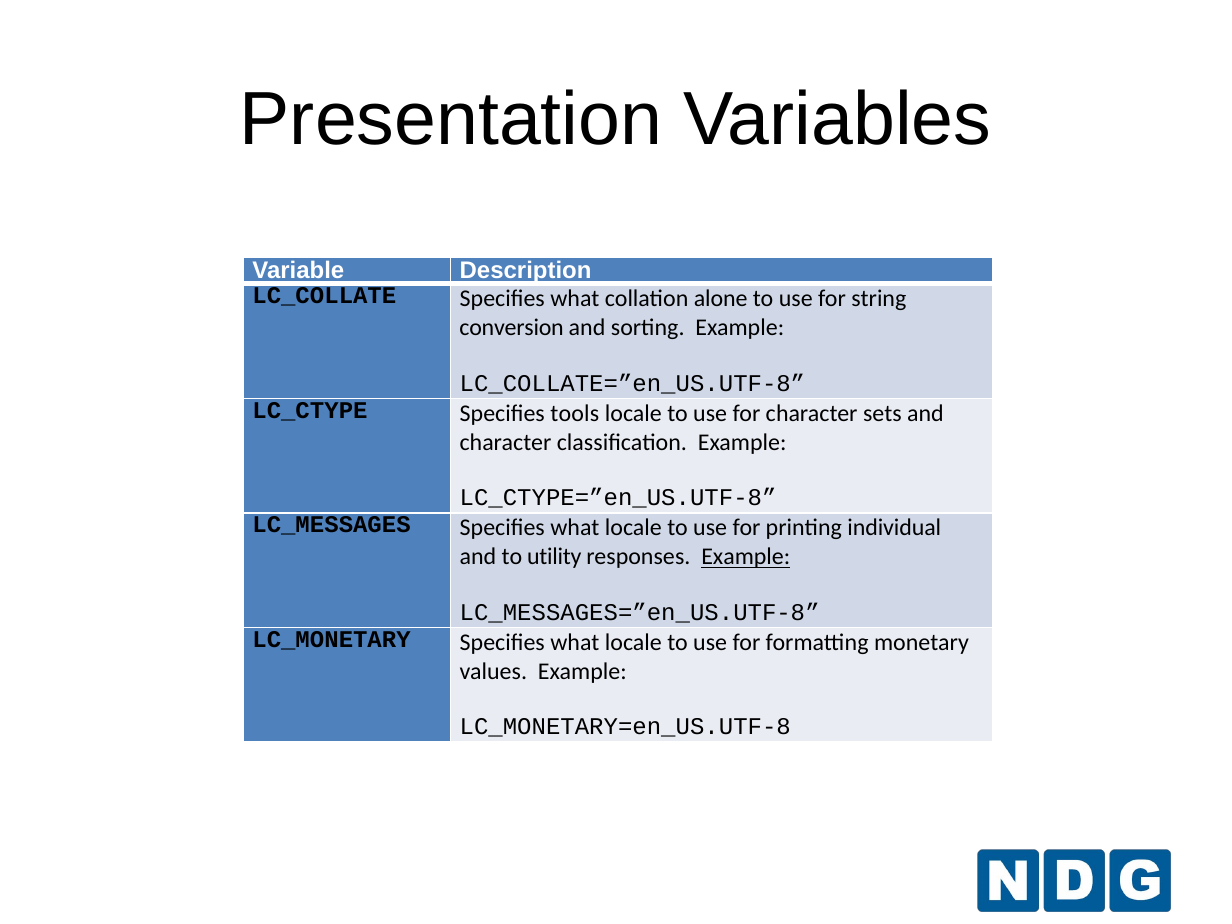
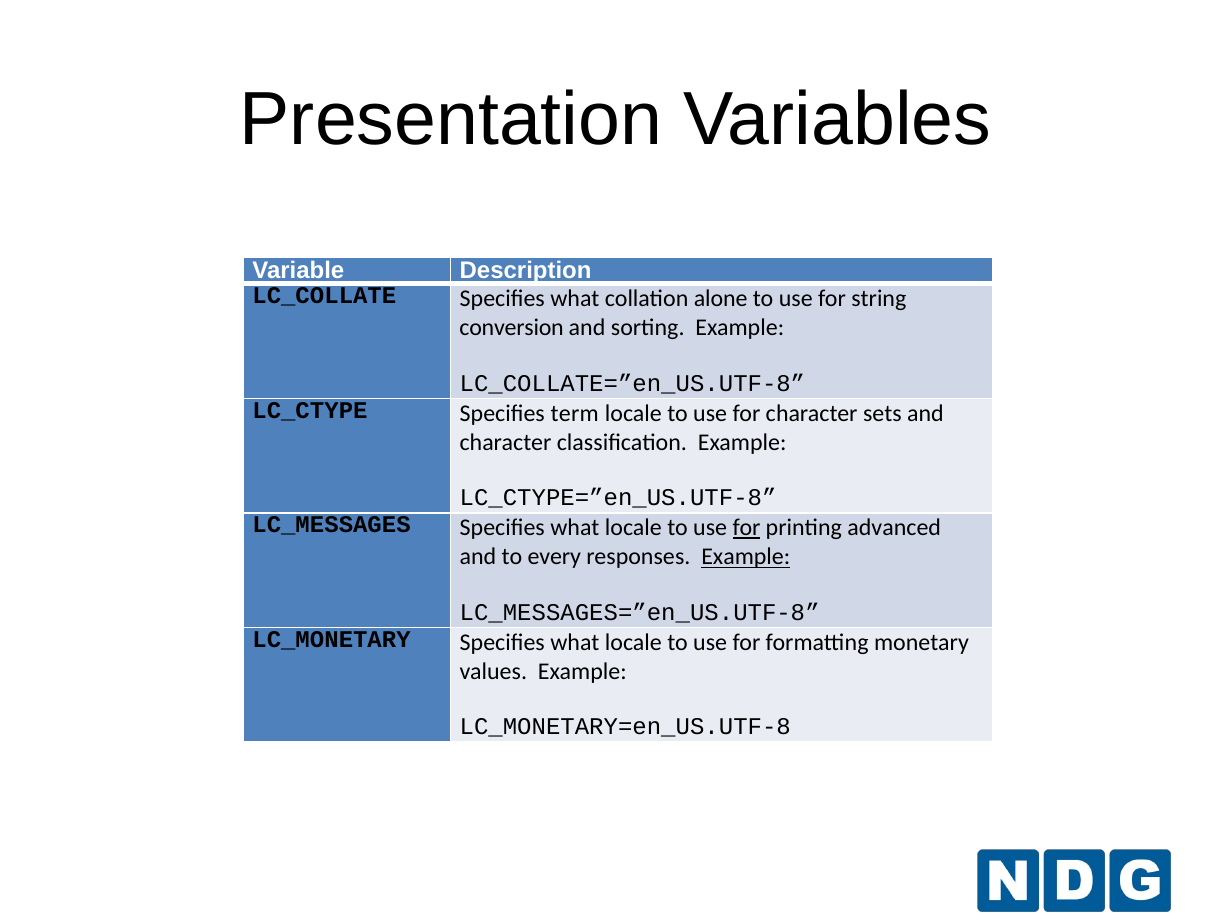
tools: tools -> term (575, 413)
for underline: none -> present (747, 528)
individual: individual -> advanced (894, 528)
utility: utility -> every (554, 557)
